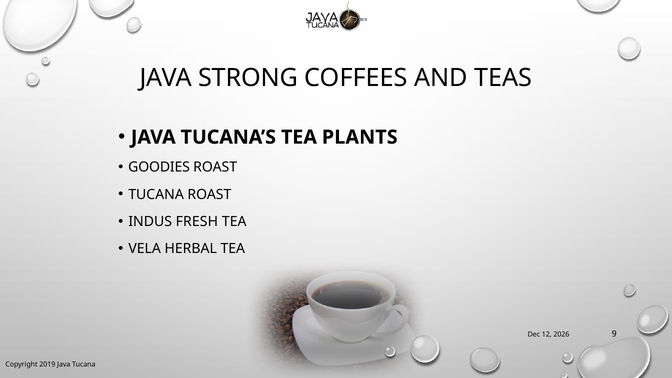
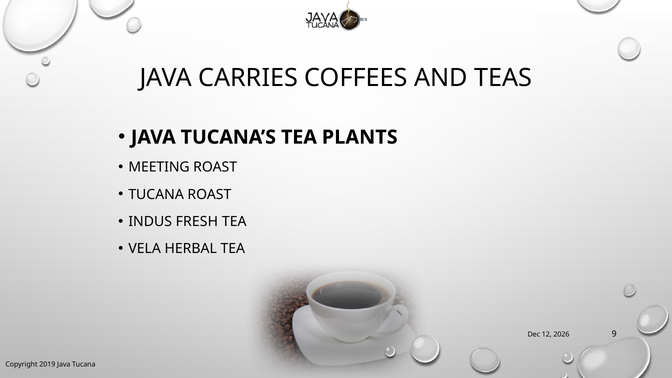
STRONG: STRONG -> CARRIES (248, 78)
GOODIES: GOODIES -> MEETING (159, 167)
